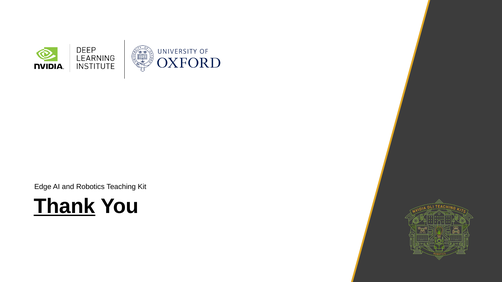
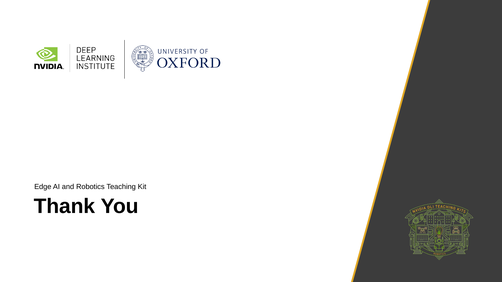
Thank underline: present -> none (64, 207)
